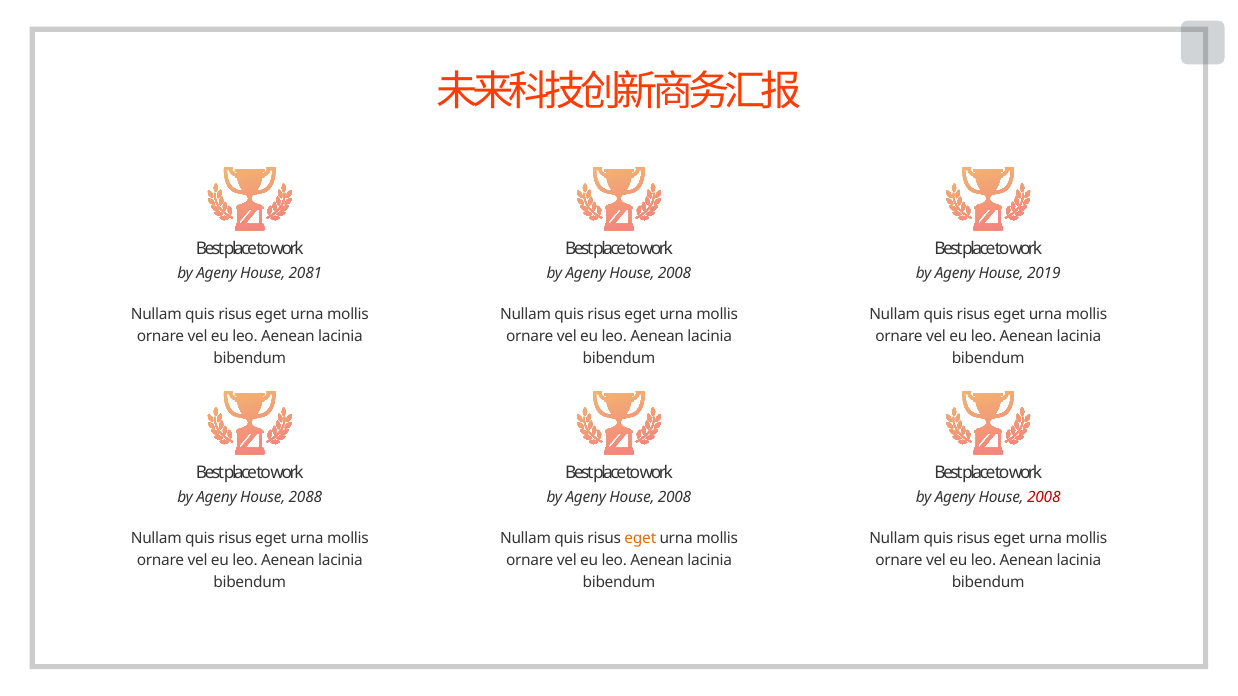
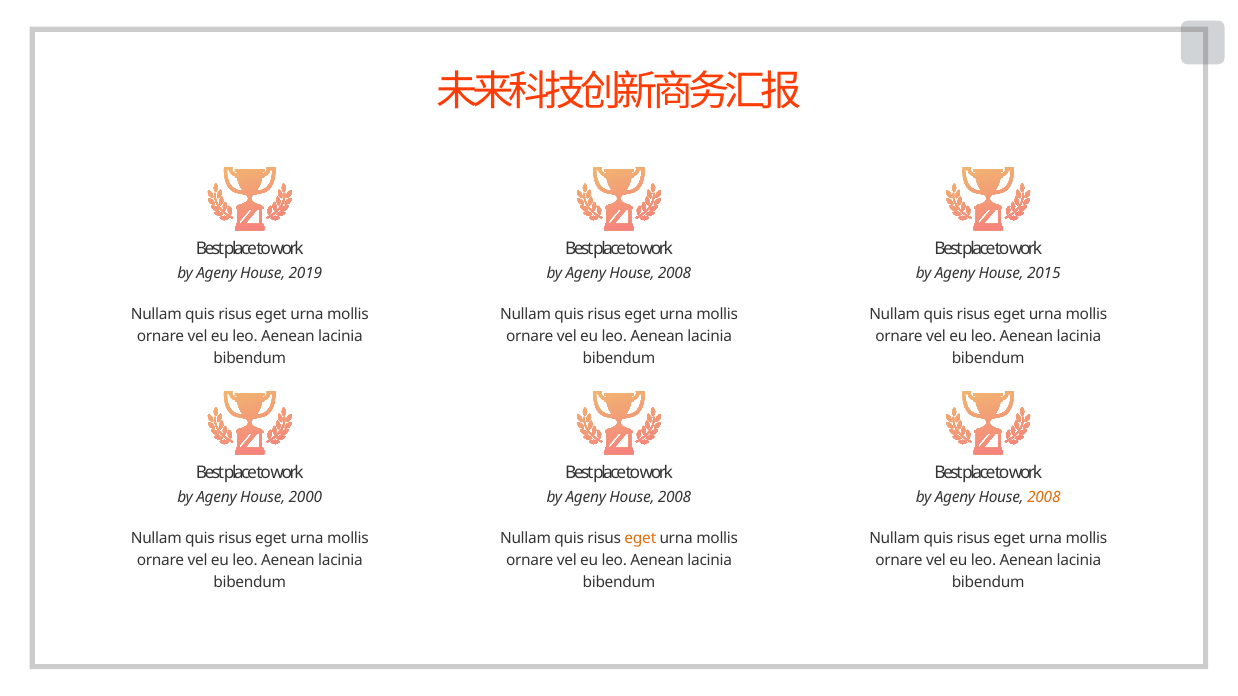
2081: 2081 -> 2019 (305, 274)
2019: 2019 -> 2015 (1044, 274)
2088: 2088 -> 2000 (305, 498)
2008 colour: red -> orange (1044, 498)
